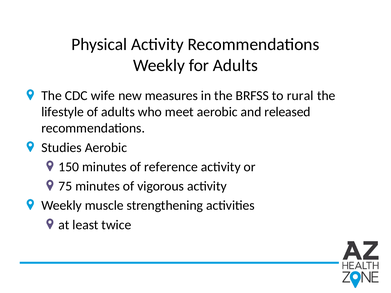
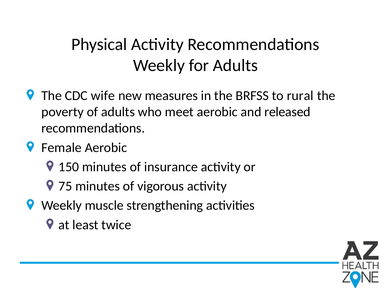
lifestyle: lifestyle -> poverty (63, 112)
Studies: Studies -> Female (62, 148)
reference: reference -> insurance (171, 167)
